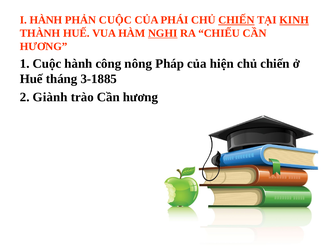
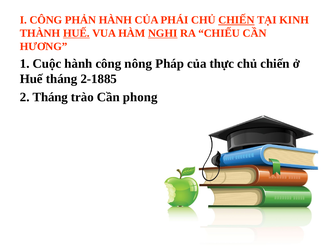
I HÀNH: HÀNH -> CÔNG (46, 20)
PHẢN CUỘC: CUỘC -> HÀNH (115, 20)
KINH underline: present -> none (294, 20)
HUẾ underline: none -> present (76, 33)
hiện: hiện -> thực (222, 64)
3-1885: 3-1885 -> 2-1885 (99, 79)
2 Giành: Giành -> Tháng (50, 97)
trào Cần hương: hương -> phong (140, 97)
